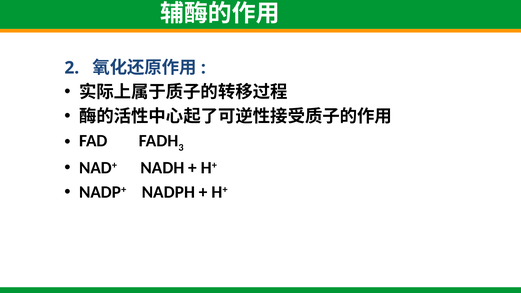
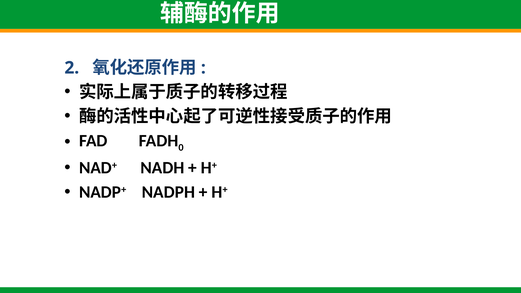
3: 3 -> 0 (181, 148)
